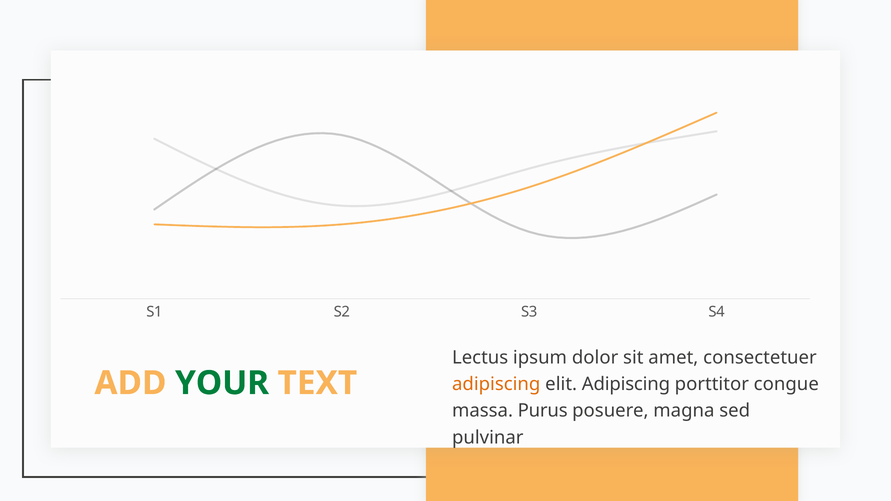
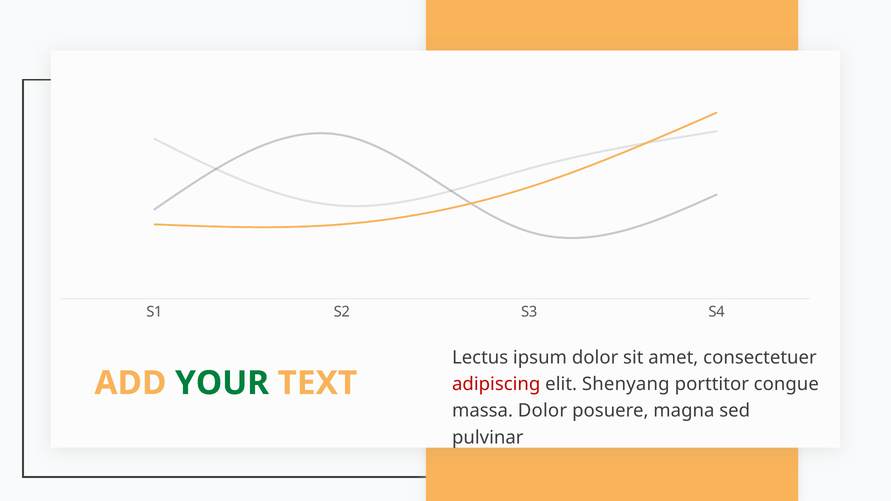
adipiscing colour: orange -> red (496, 384)
elit Adipiscing: Adipiscing -> Shenyang (626, 384)
massa Purus: Purus -> Dolor (542, 411)
